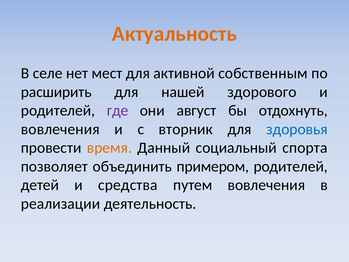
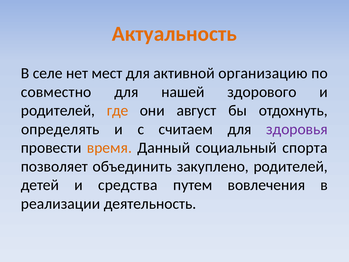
собственным: собственным -> организацию (263, 73)
расширить: расширить -> совместно (56, 92)
где colour: purple -> orange (118, 110)
вовлечения: вовлечения -> определять (60, 129)
вторник: вторник -> считаем (186, 129)
здоровья colour: blue -> purple (297, 129)
примером: примером -> закуплено (213, 166)
